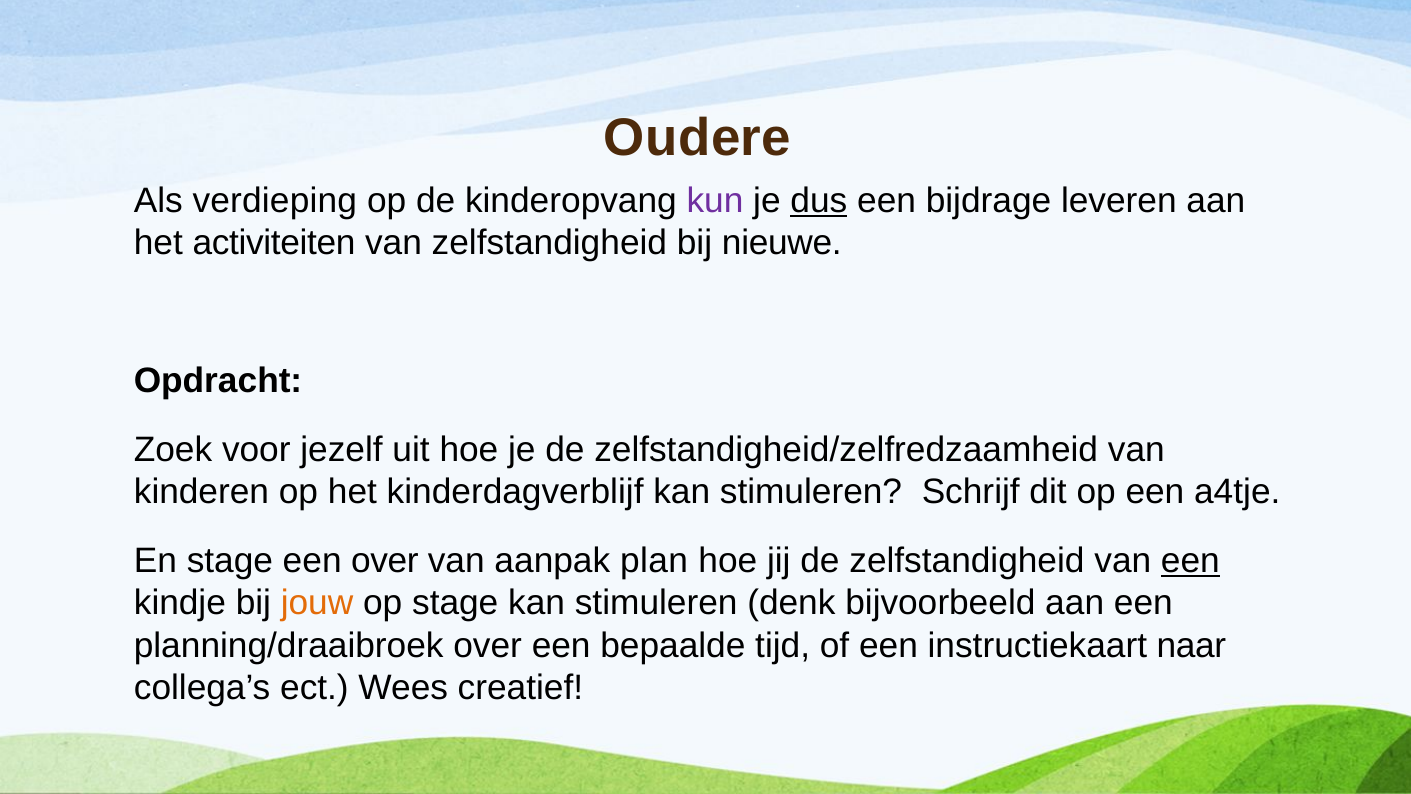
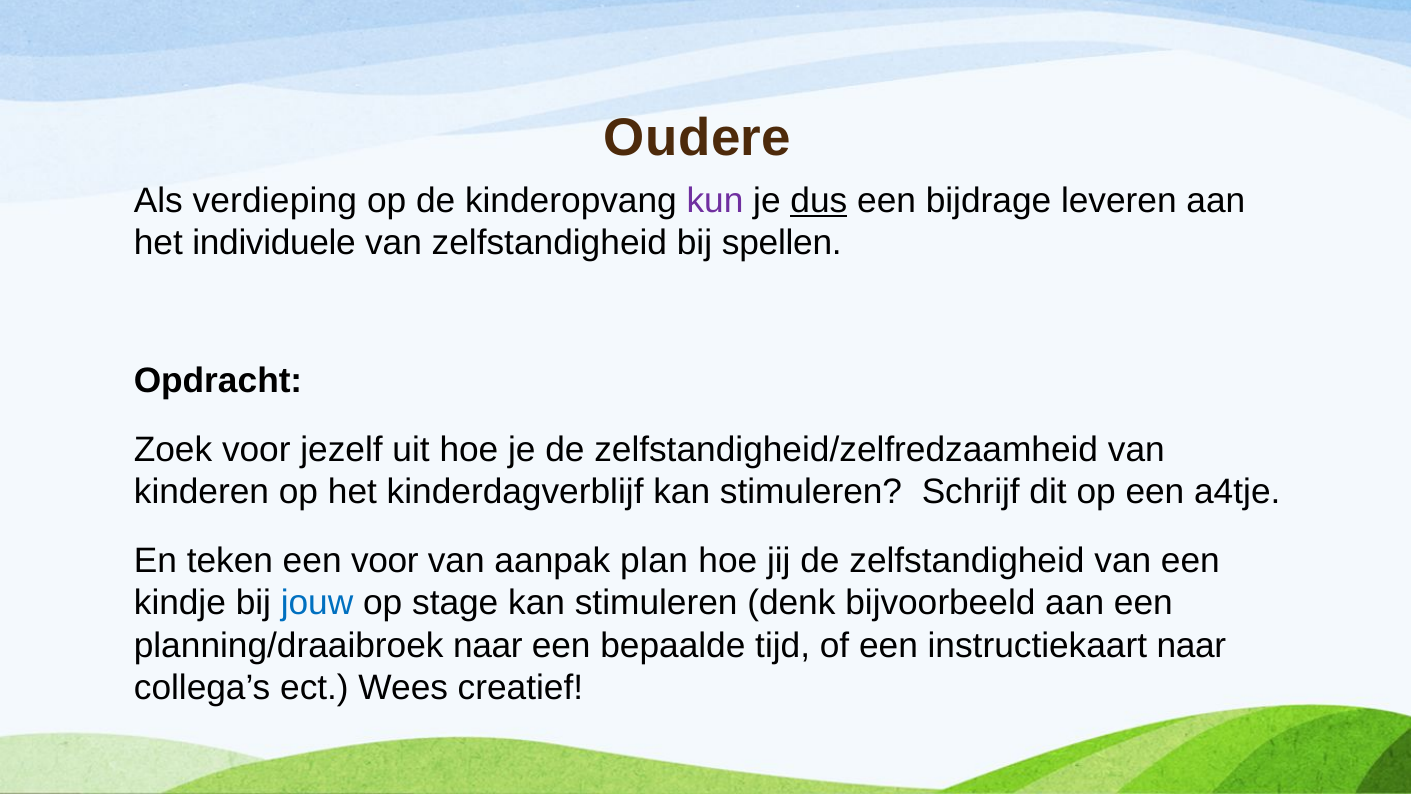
activiteiten: activiteiten -> individuele (274, 243)
nieuwe: nieuwe -> spellen (782, 243)
En stage: stage -> teken (230, 561)
een over: over -> voor (385, 561)
een underline: present -> none (1190, 561)
jouw colour: orange -> blue (317, 603)
planning/draaibroek over: over -> naar (488, 645)
